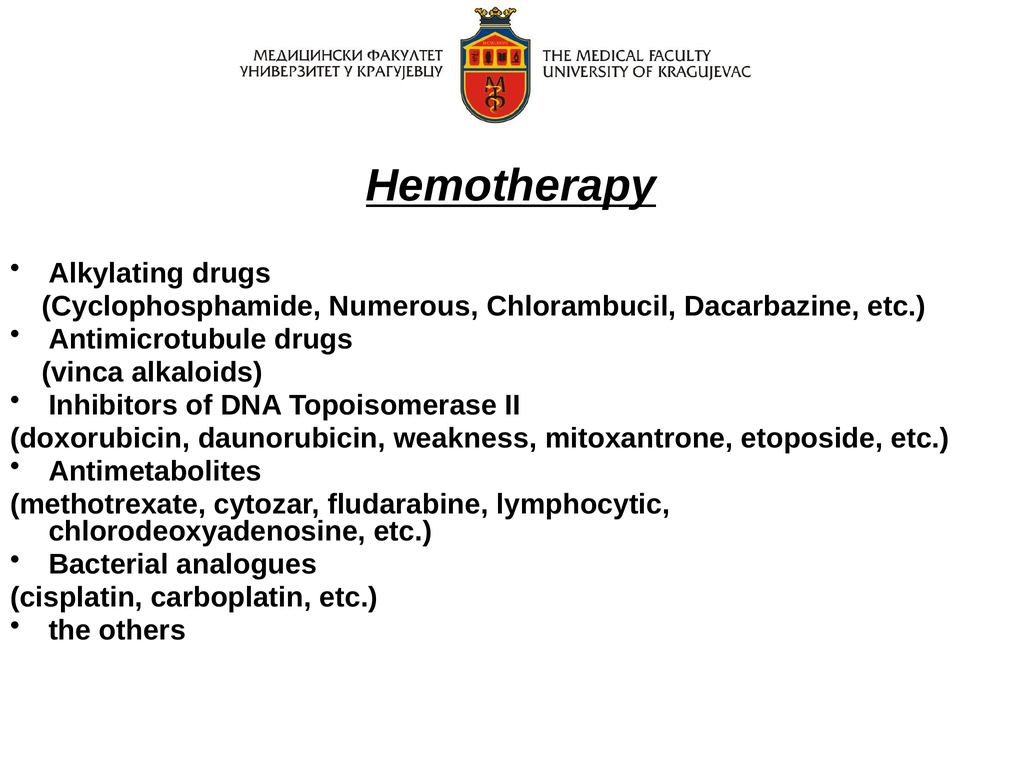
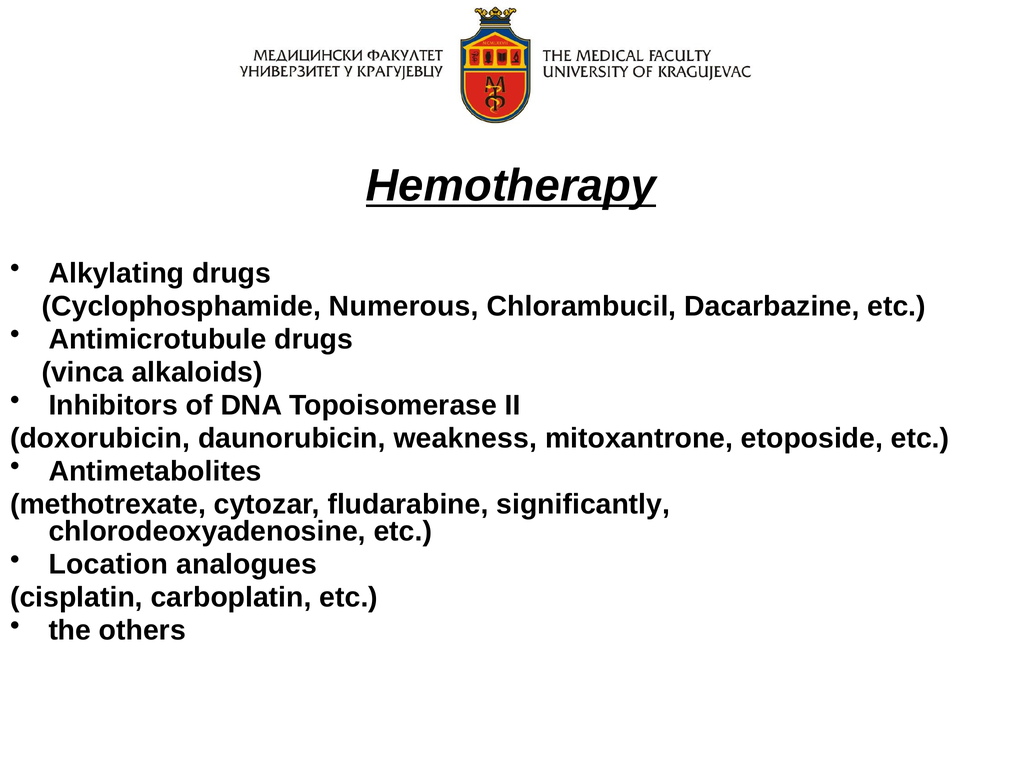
lymphocytic: lymphocytic -> significantly (583, 504)
Bacterial: Bacterial -> Location (108, 564)
